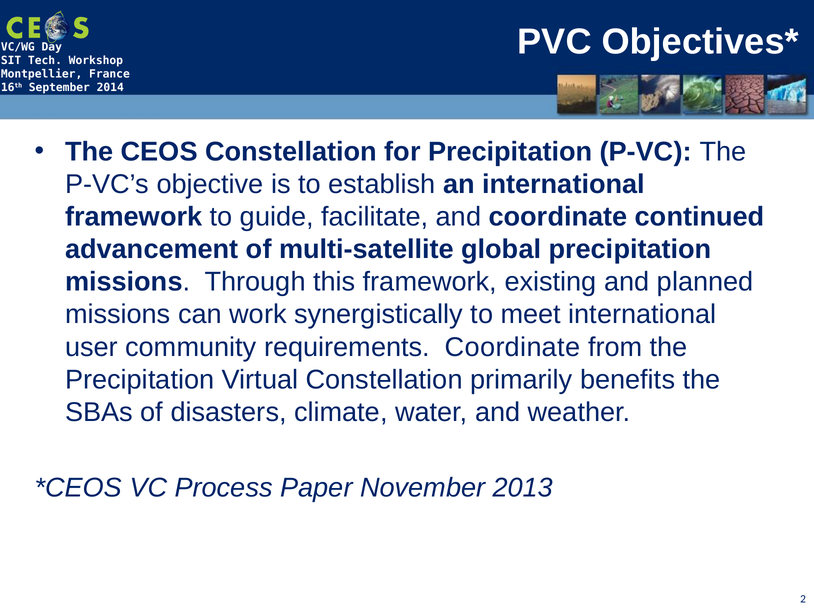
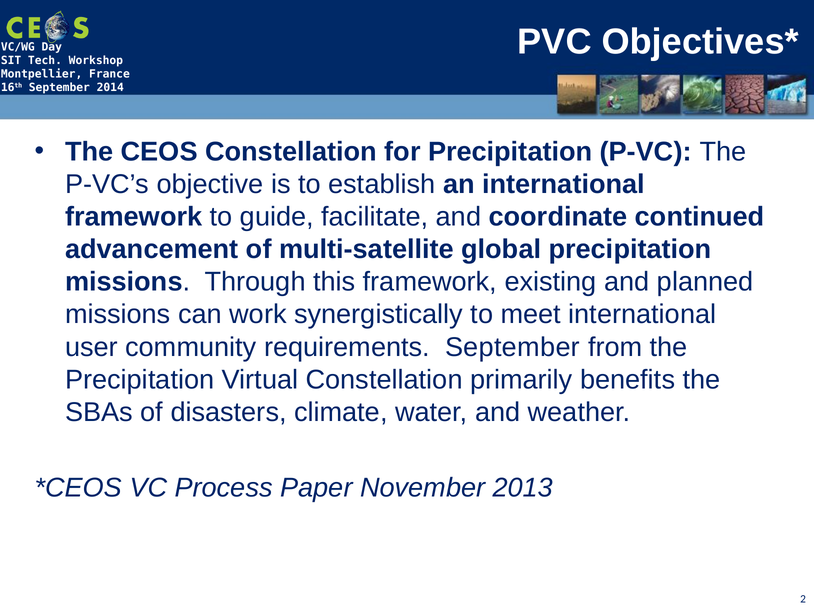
requirements Coordinate: Coordinate -> September (513, 347)
